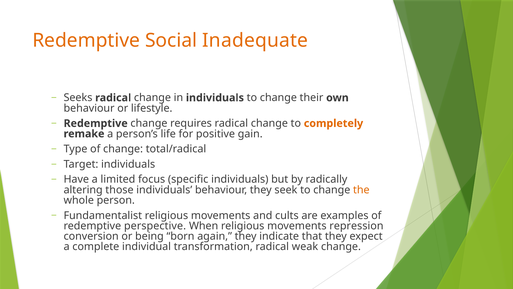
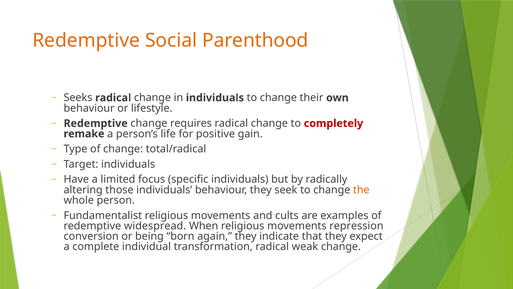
Inadequate: Inadequate -> Parenthood (255, 40)
completely colour: orange -> red (333, 123)
perspective: perspective -> widespread (155, 226)
